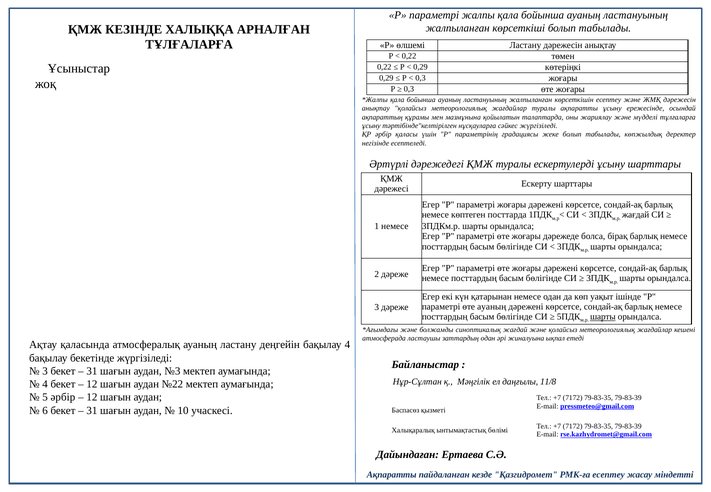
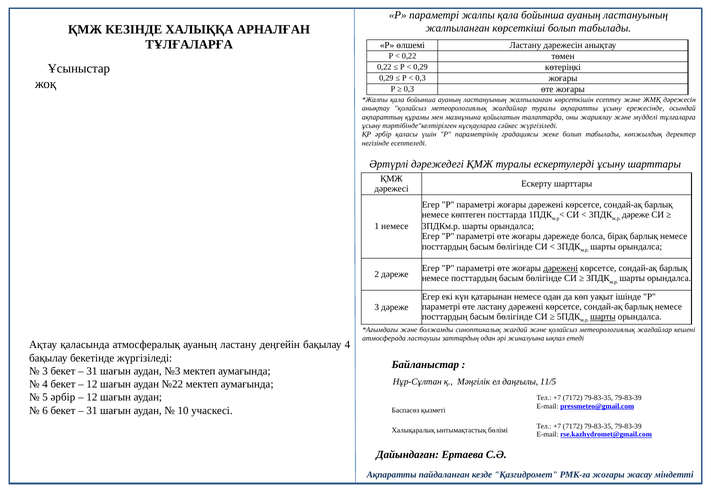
жағдай: жағдай -> дәреже (636, 215)
дәрежені underline: none -> present (561, 269)
өте ауаның: ауаның -> ластану (492, 307)
11/8: 11/8 -> 11/5 (548, 382)
РМК-ға есептеу: есептеу -> жоғары (609, 475)
